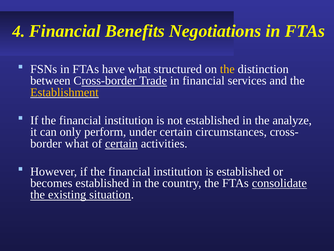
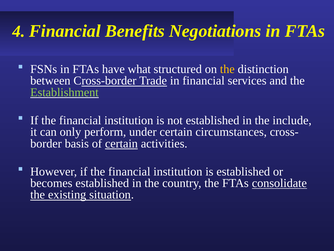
Establishment colour: yellow -> light green (64, 92)
analyze: analyze -> include (292, 120)
what: what -> basis (77, 143)
